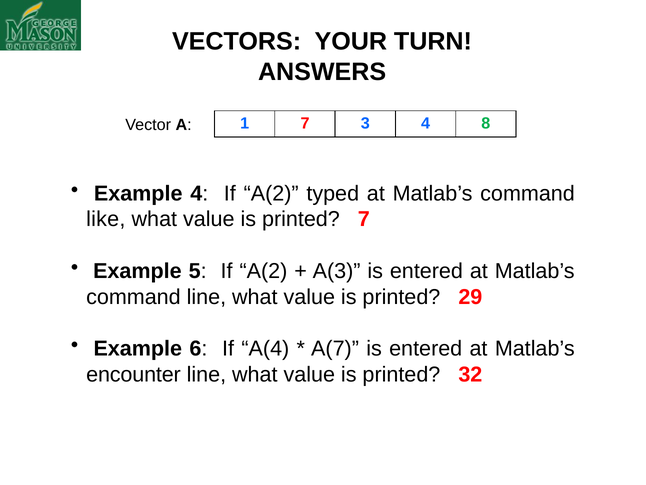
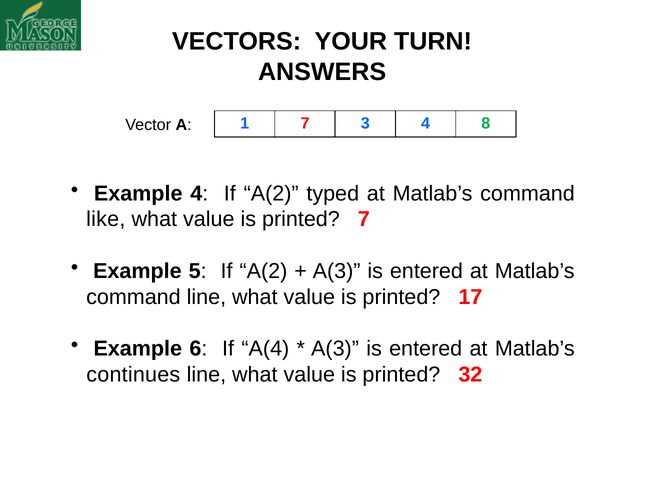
29: 29 -> 17 (470, 297)
A(7: A(7 -> A(3 (335, 348)
encounter: encounter -> continues (133, 374)
